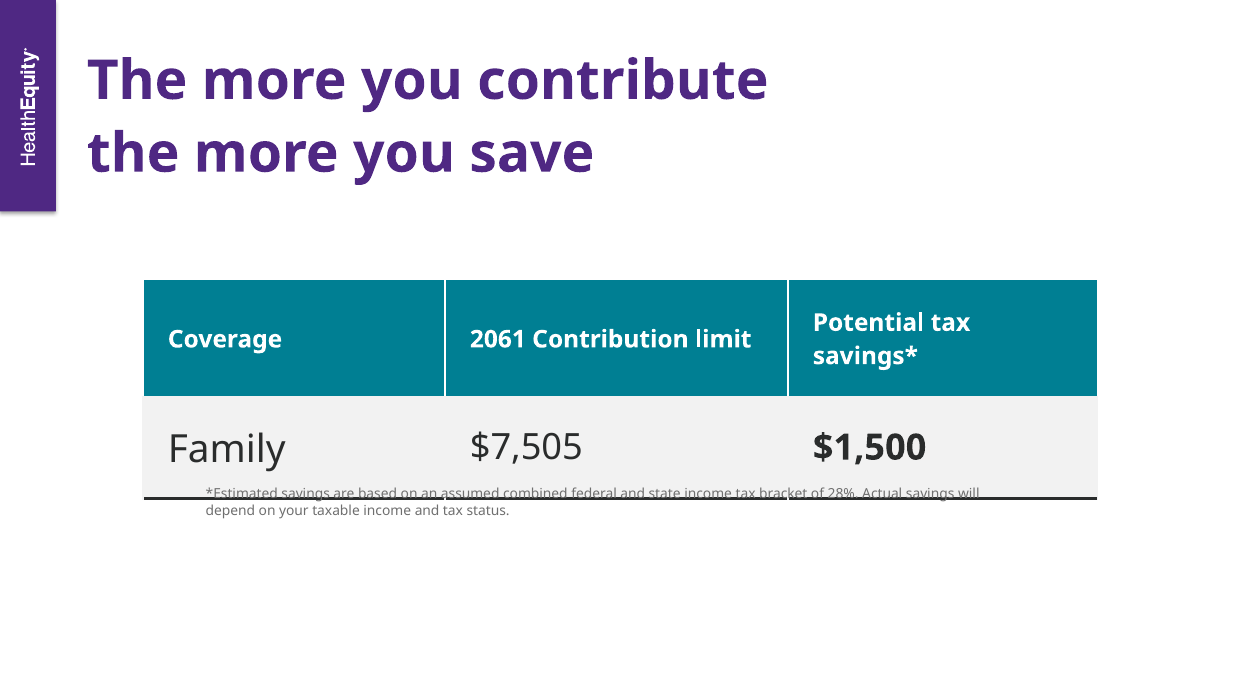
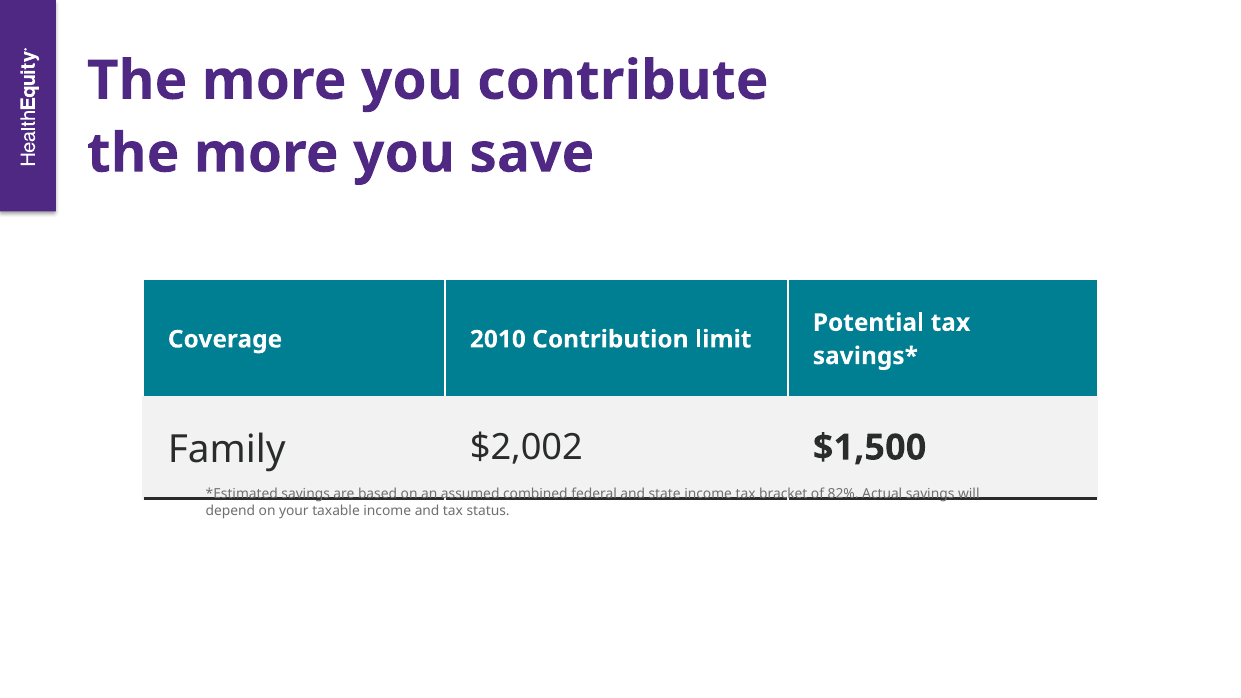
2061: 2061 -> 2010 (498, 339)
$7,505: $7,505 -> $2,002 (526, 448)
28%: 28% -> 82% (843, 494)
